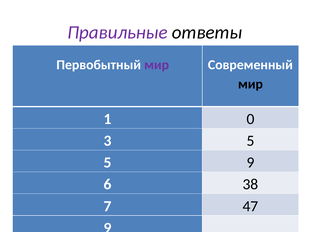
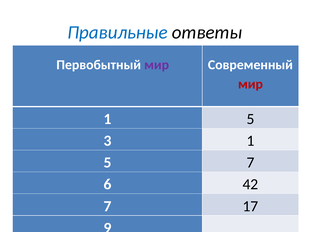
Правильные colour: purple -> blue (118, 32)
мир colour: black -> red (250, 84)
0: 0 -> 5 (250, 119)
3 5: 5 -> 1 (250, 141)
5 9: 9 -> 7 (250, 163)
38: 38 -> 42 (250, 185)
47: 47 -> 17 (250, 207)
